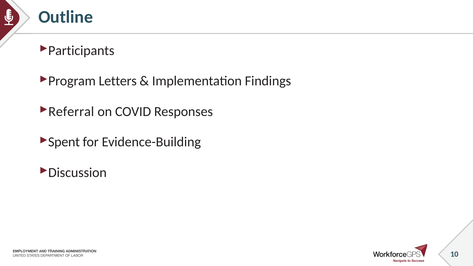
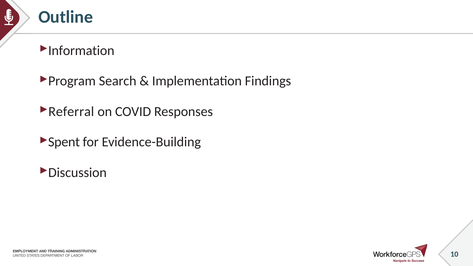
Participants: Participants -> Information (81, 50)
Letters: Letters -> Search (118, 81)
